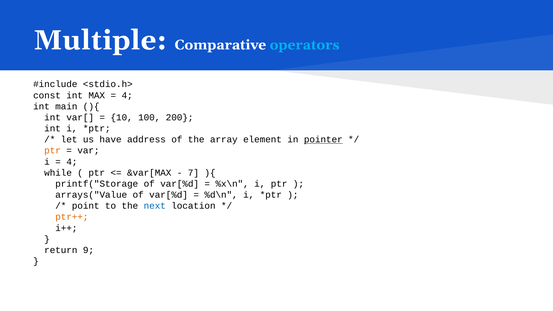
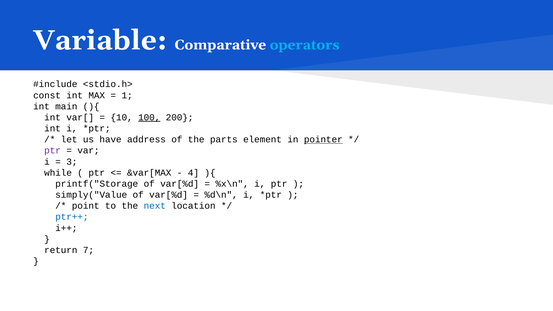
Multiple: Multiple -> Variable (100, 40)
4: 4 -> 1 (127, 95)
100 underline: none -> present (149, 117)
array: array -> parts (224, 140)
ptr colour: orange -> purple (53, 151)
4: 4 -> 3 (72, 162)
7: 7 -> 4 (193, 173)
arrays("Value: arrays("Value -> simply("Value (91, 195)
ptr++ colour: orange -> blue (72, 217)
9: 9 -> 7 (88, 250)
